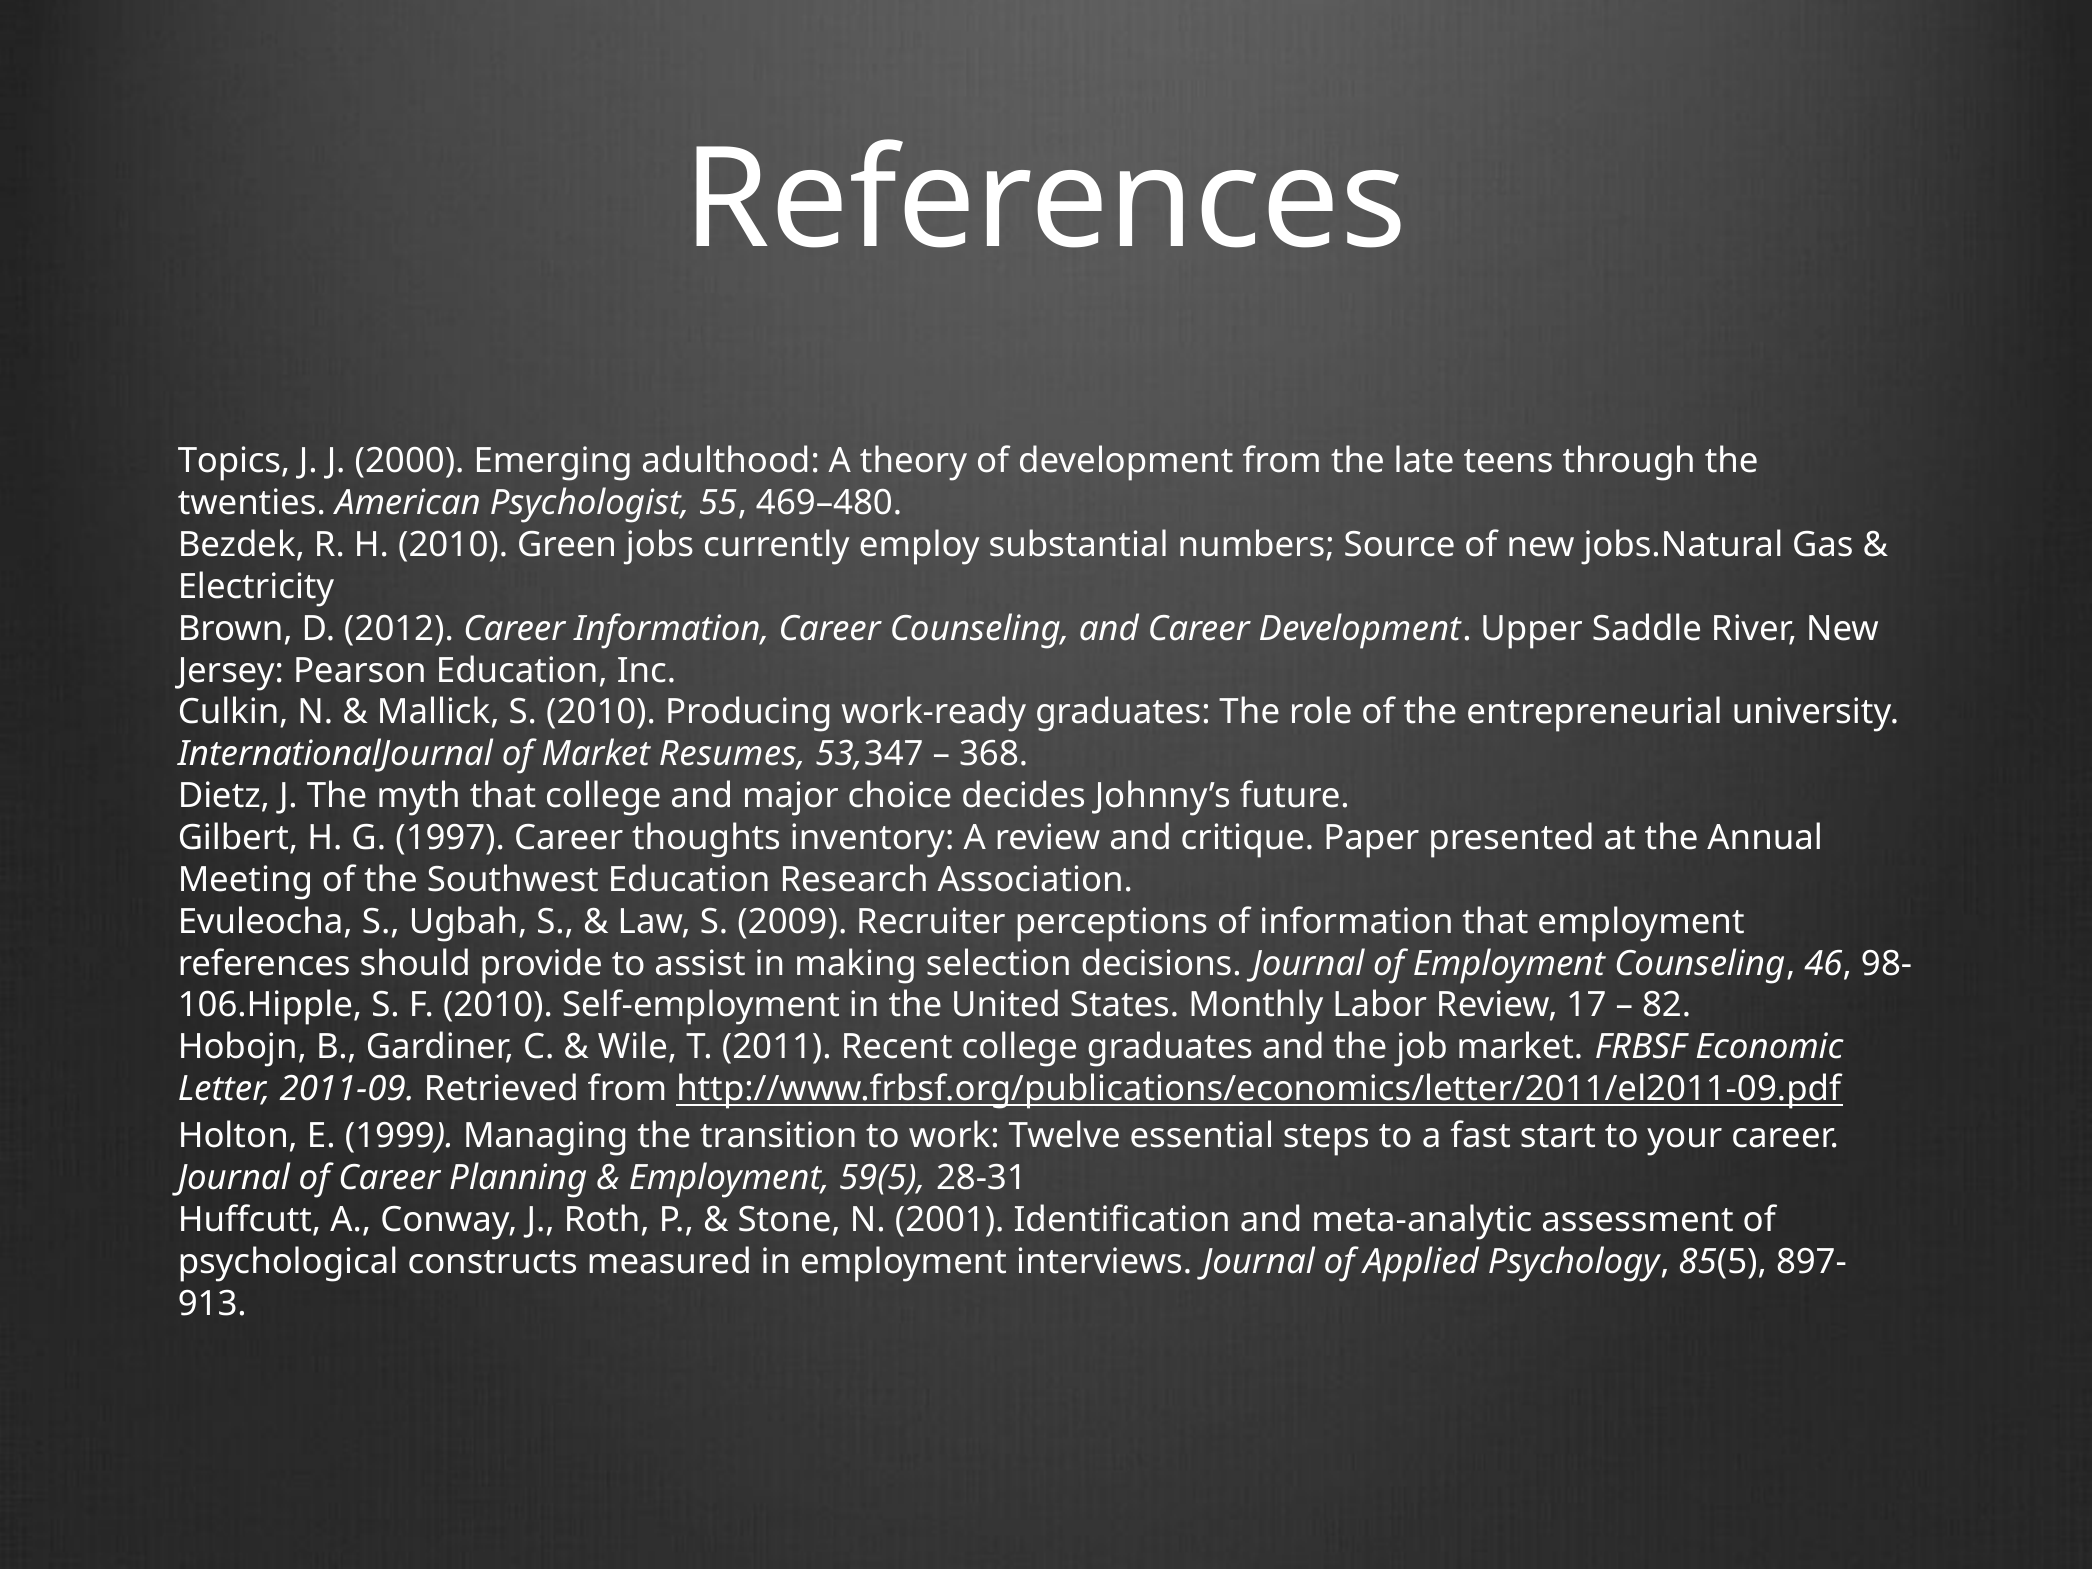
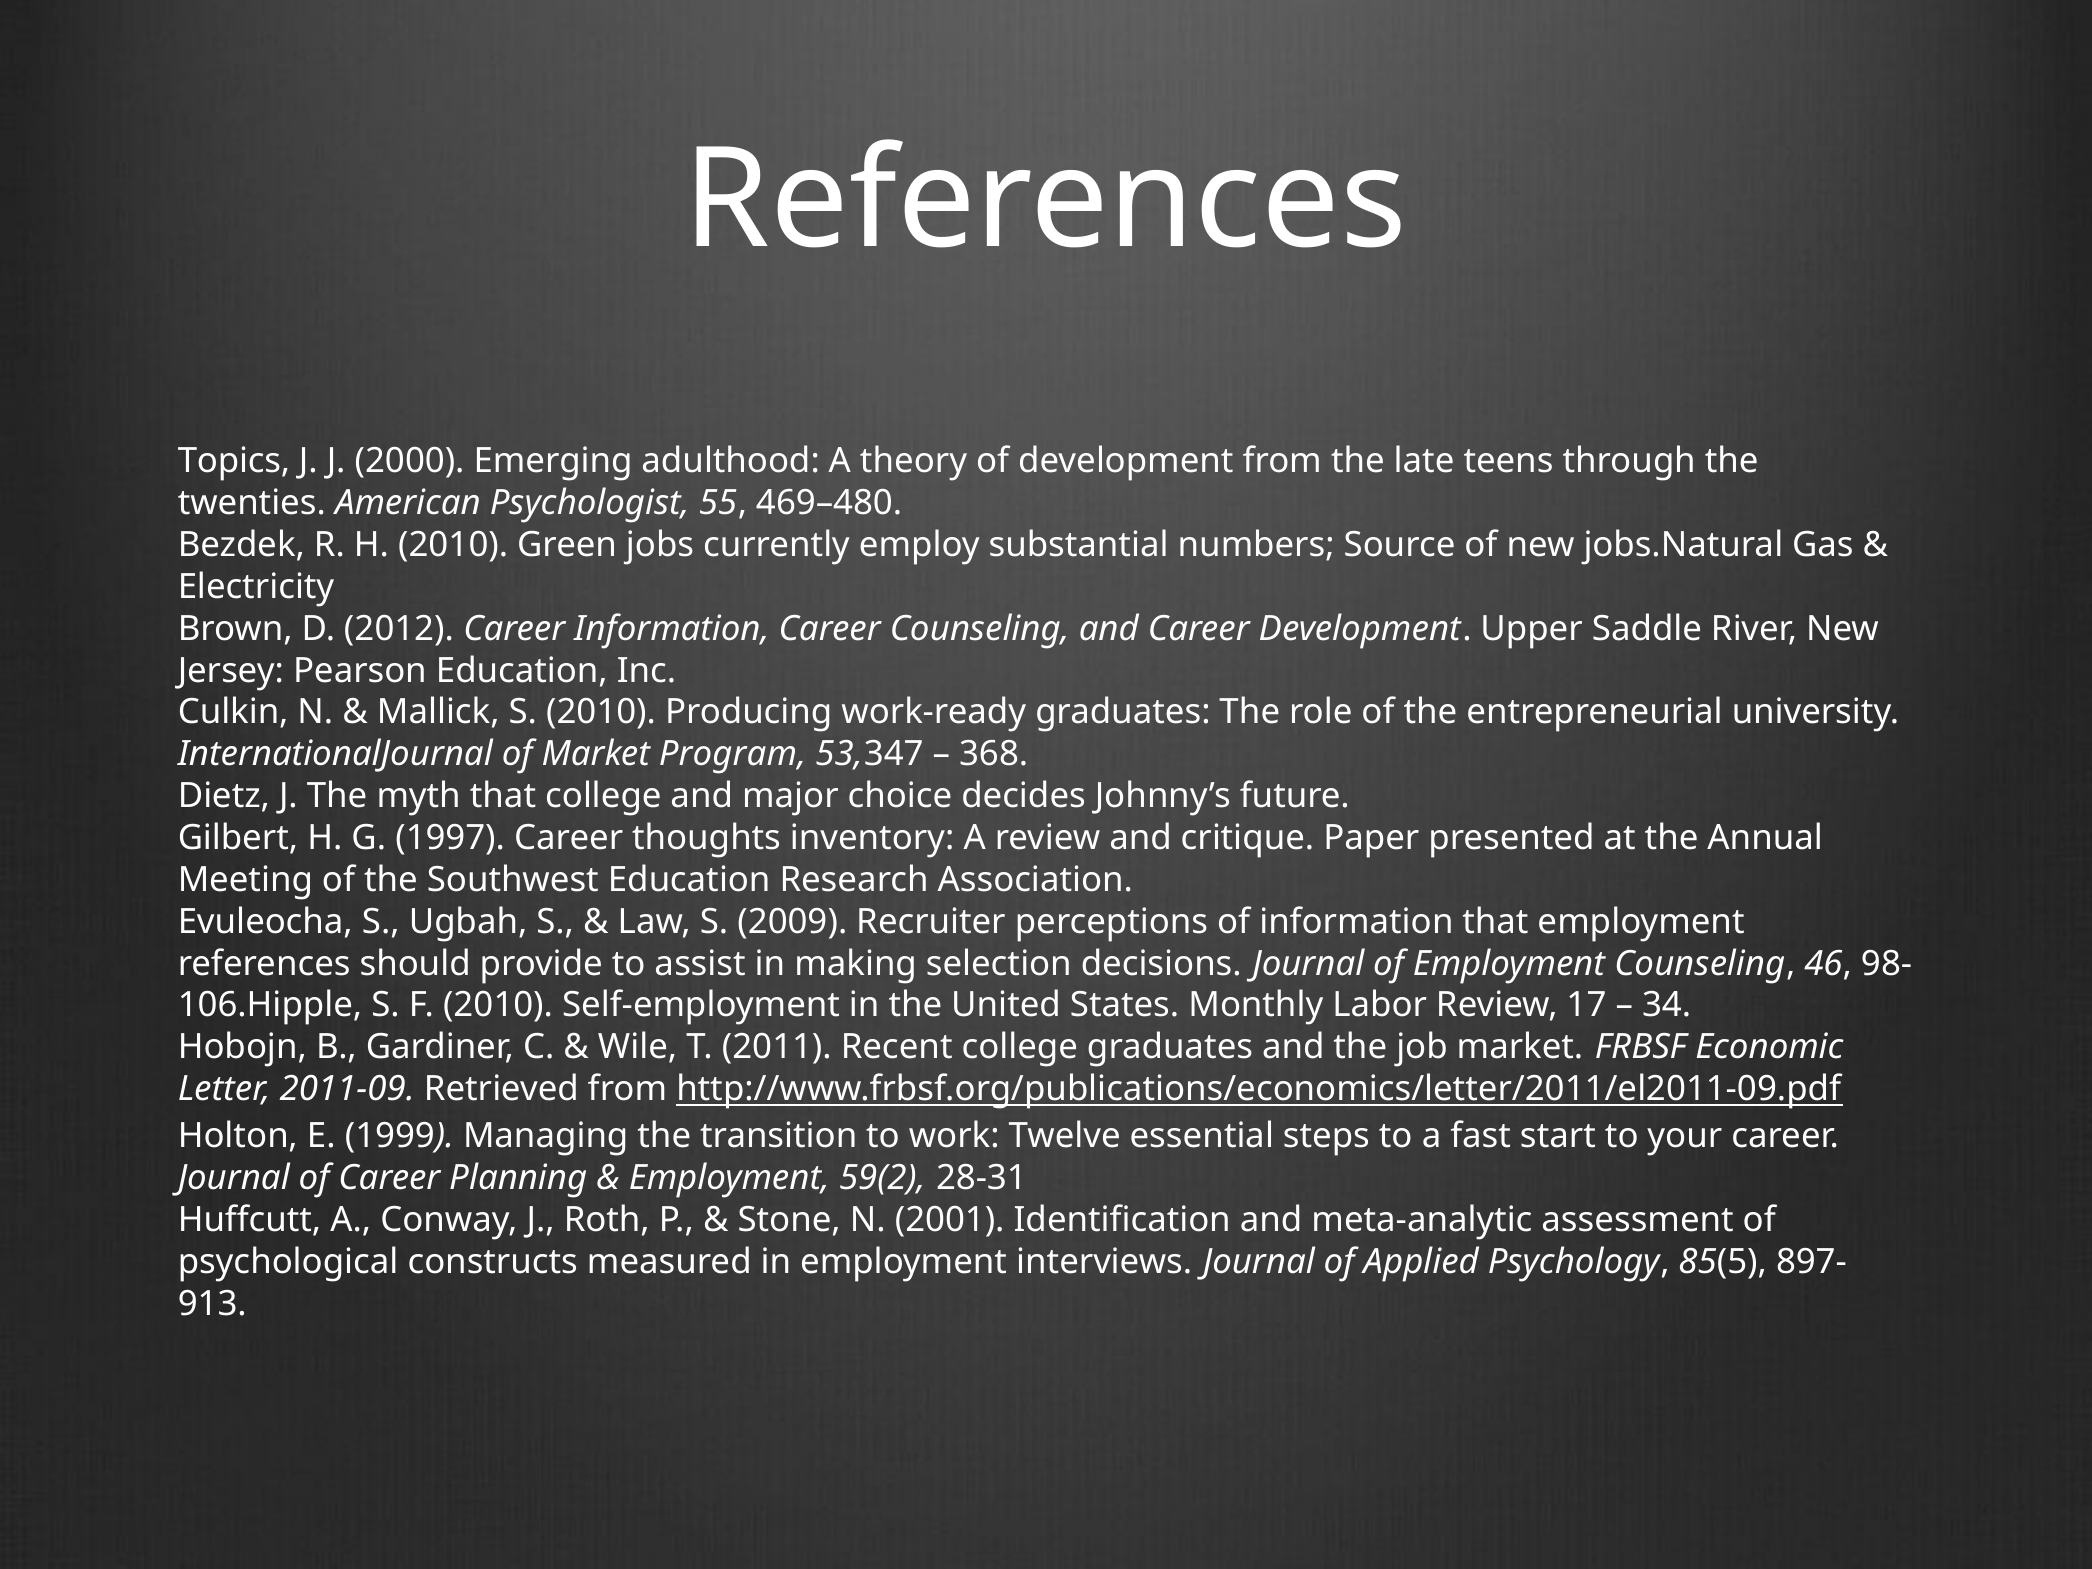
Resumes: Resumes -> Program (733, 754)
82: 82 -> 34 (1667, 1005)
59(5: 59(5 -> 59(2 (882, 1178)
